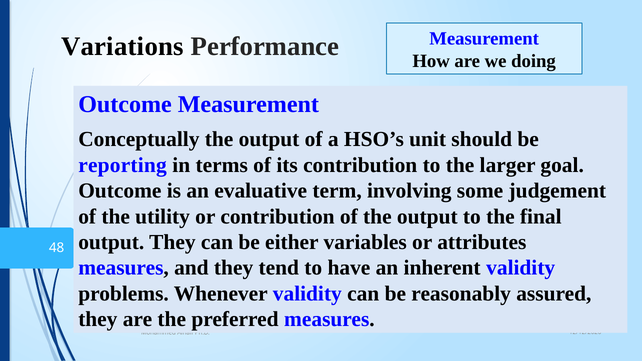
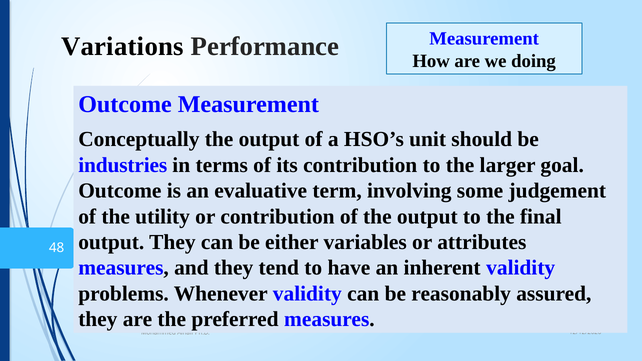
reporting: reporting -> industries (123, 165)
